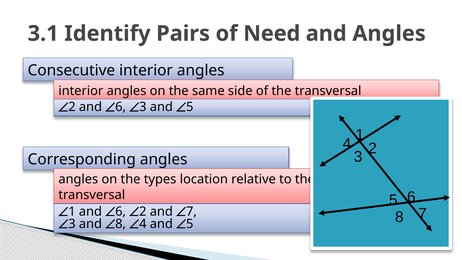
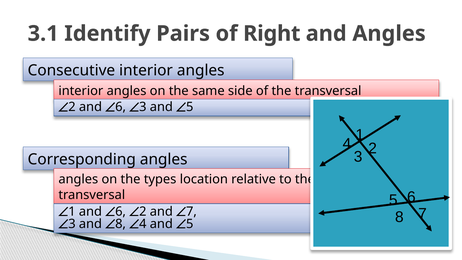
Need: Need -> Right (272, 34)
